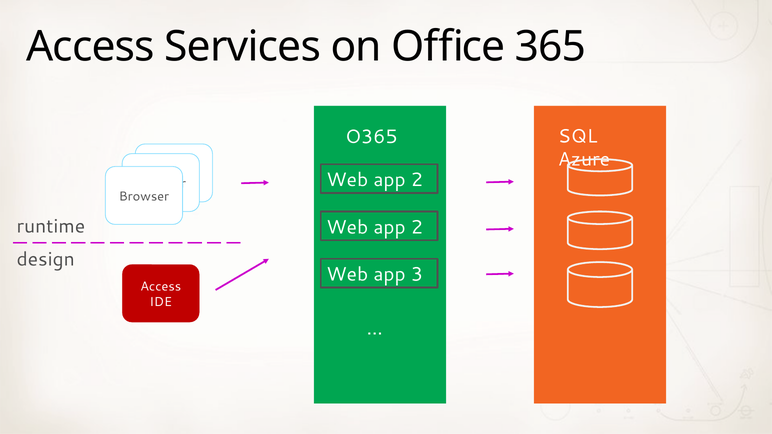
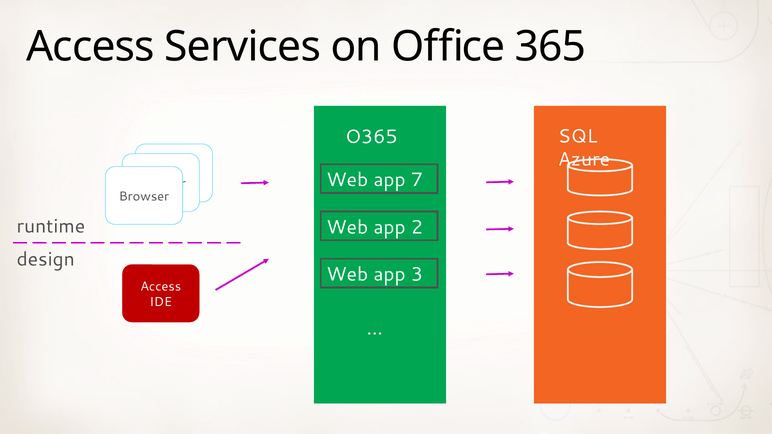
2: 2 -> 7 (417, 180)
